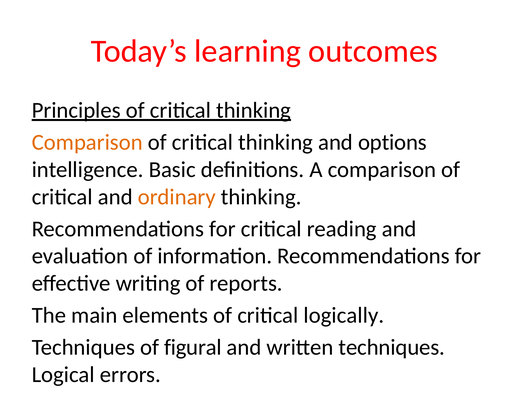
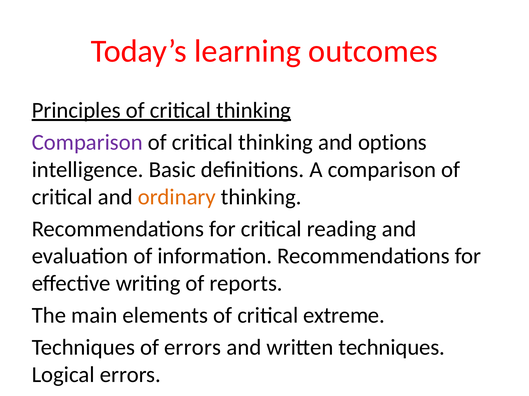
Comparison colour: orange -> purple (87, 143)
logically: logically -> extreme (344, 316)
of figural: figural -> errors (193, 348)
